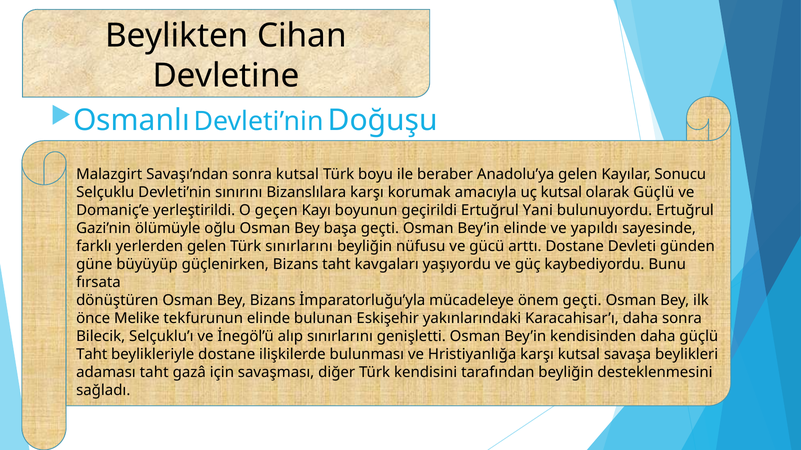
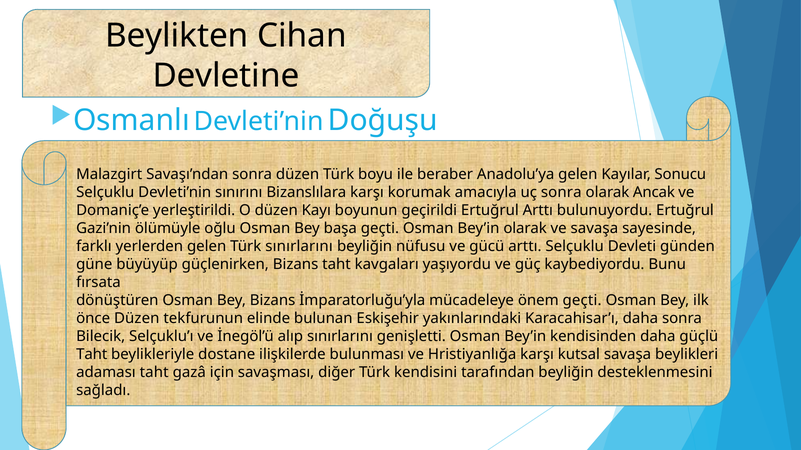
sonra kutsal: kutsal -> düzen (298, 174)
uç kutsal: kutsal -> sonra (561, 192)
olarak Güçlü: Güçlü -> Ancak (654, 192)
O geçen: geçen -> düzen (276, 210)
Ertuğrul Yani: Yani -> Arttı (538, 210)
Bey’in elinde: elinde -> olarak (525, 228)
ve yapıldı: yapıldı -> savaşa (594, 228)
arttı Dostane: Dostane -> Selçuklu (575, 246)
önce Melike: Melike -> Düzen (137, 319)
